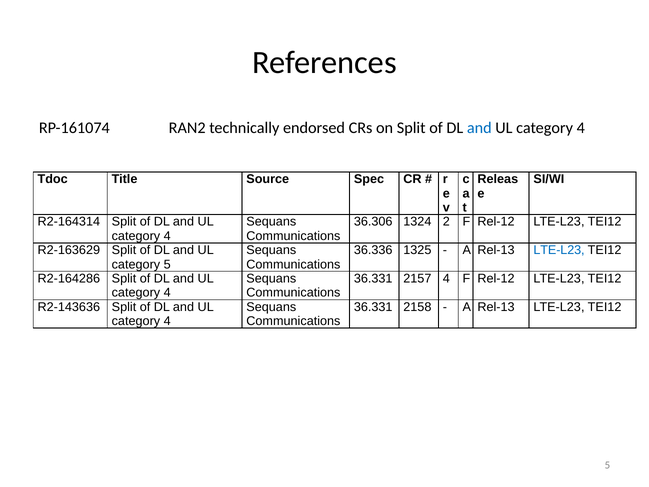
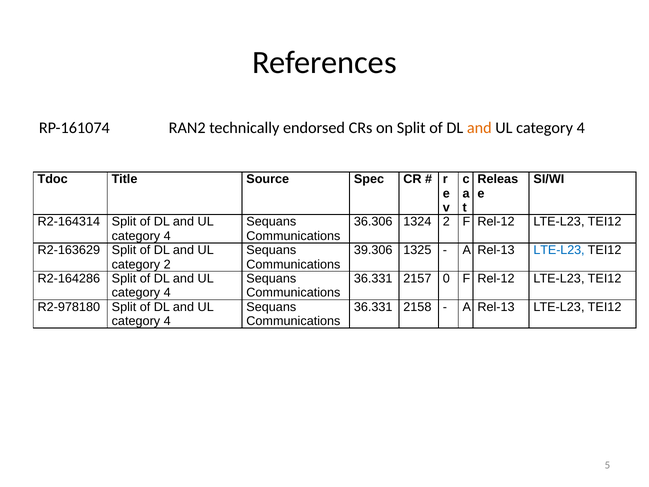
and colour: blue -> orange (479, 128)
36.336: 36.336 -> 39.306 (373, 250)
category 5: 5 -> 2 (167, 264)
2157 4: 4 -> 0 (446, 278)
R2-143636: R2-143636 -> R2-978180 (69, 307)
